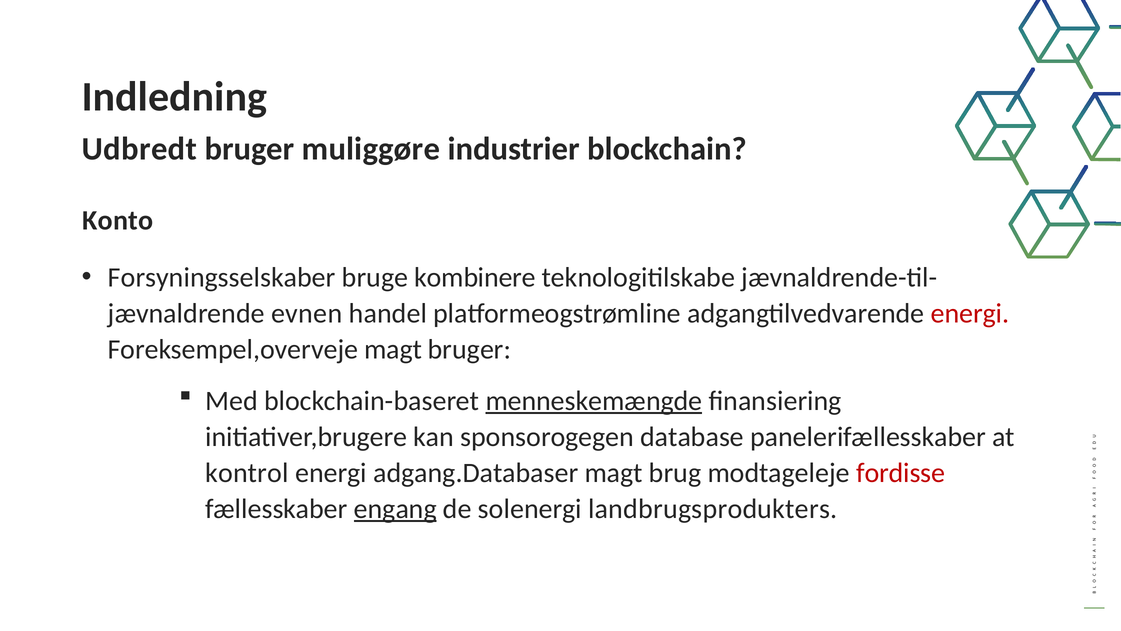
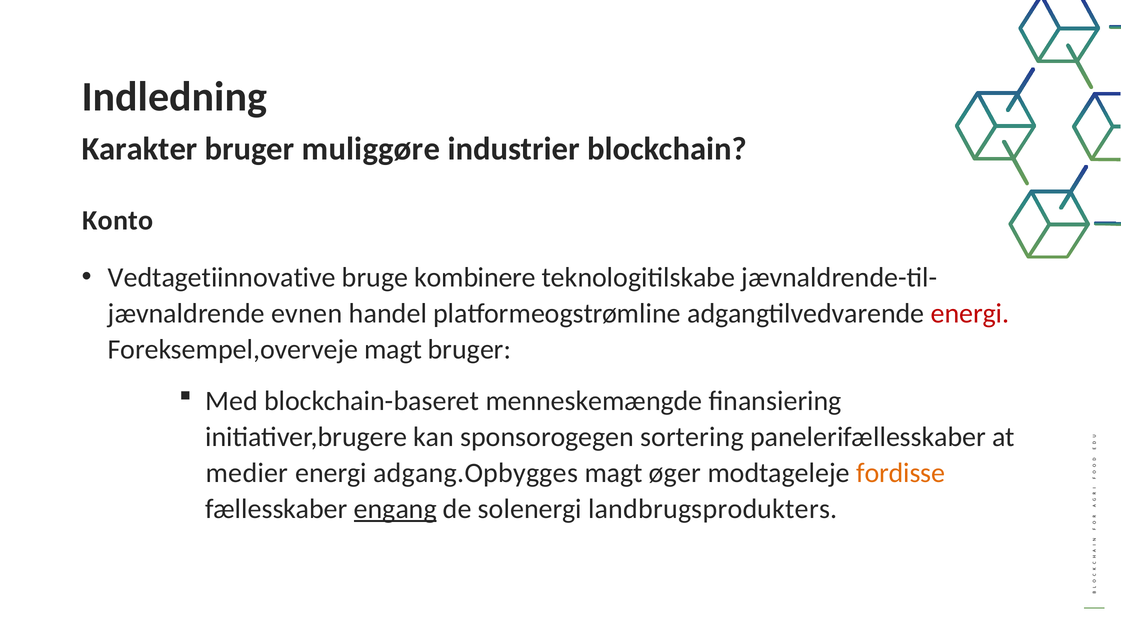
Udbredt: Udbredt -> Karakter (140, 149)
Forsyningsselskaber: Forsyningsselskaber -> Vedtagetiinnovative (222, 277)
menneskemængde underline: present -> none (594, 401)
database: database -> sortering (692, 437)
kontrol: kontrol -> medier (247, 473)
adgang.Databaser: adgang.Databaser -> adgang.Opbygges (476, 473)
brug: brug -> øger (675, 473)
fordisse colour: red -> orange (901, 473)
